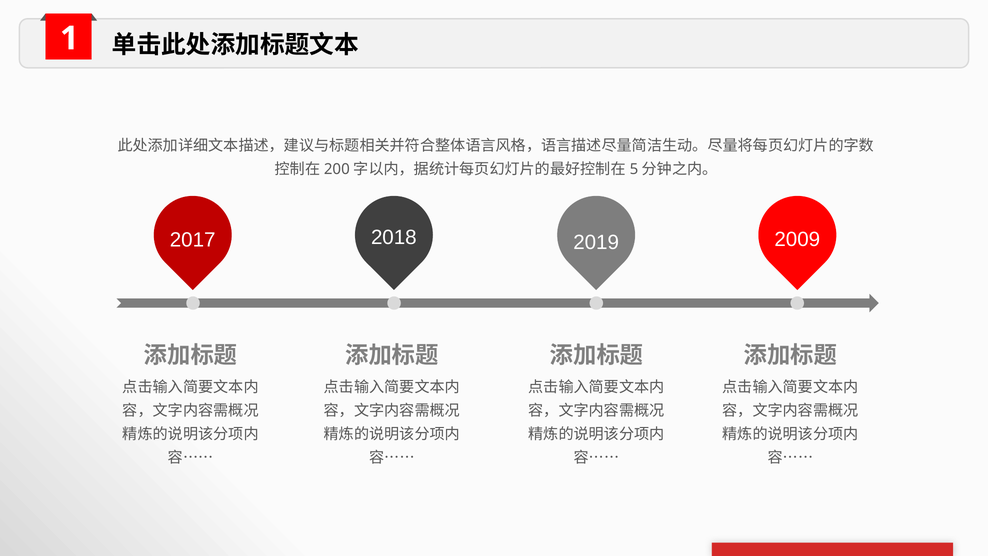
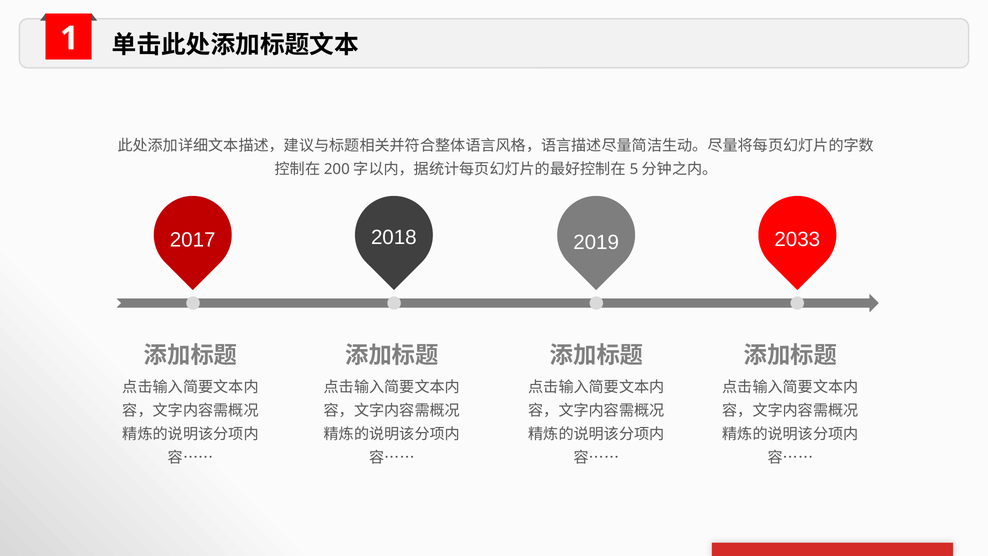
2009: 2009 -> 2033 (797, 240)
